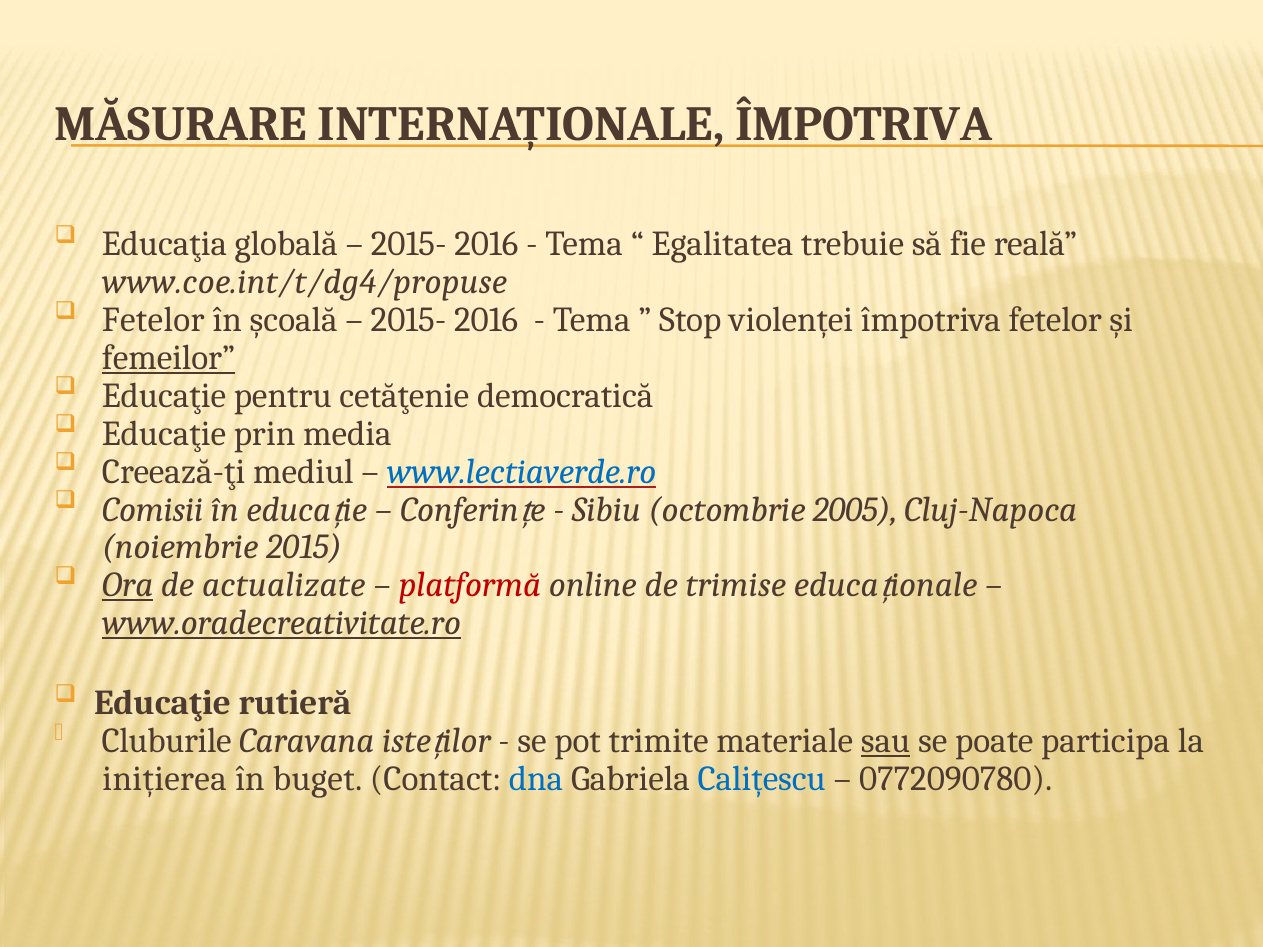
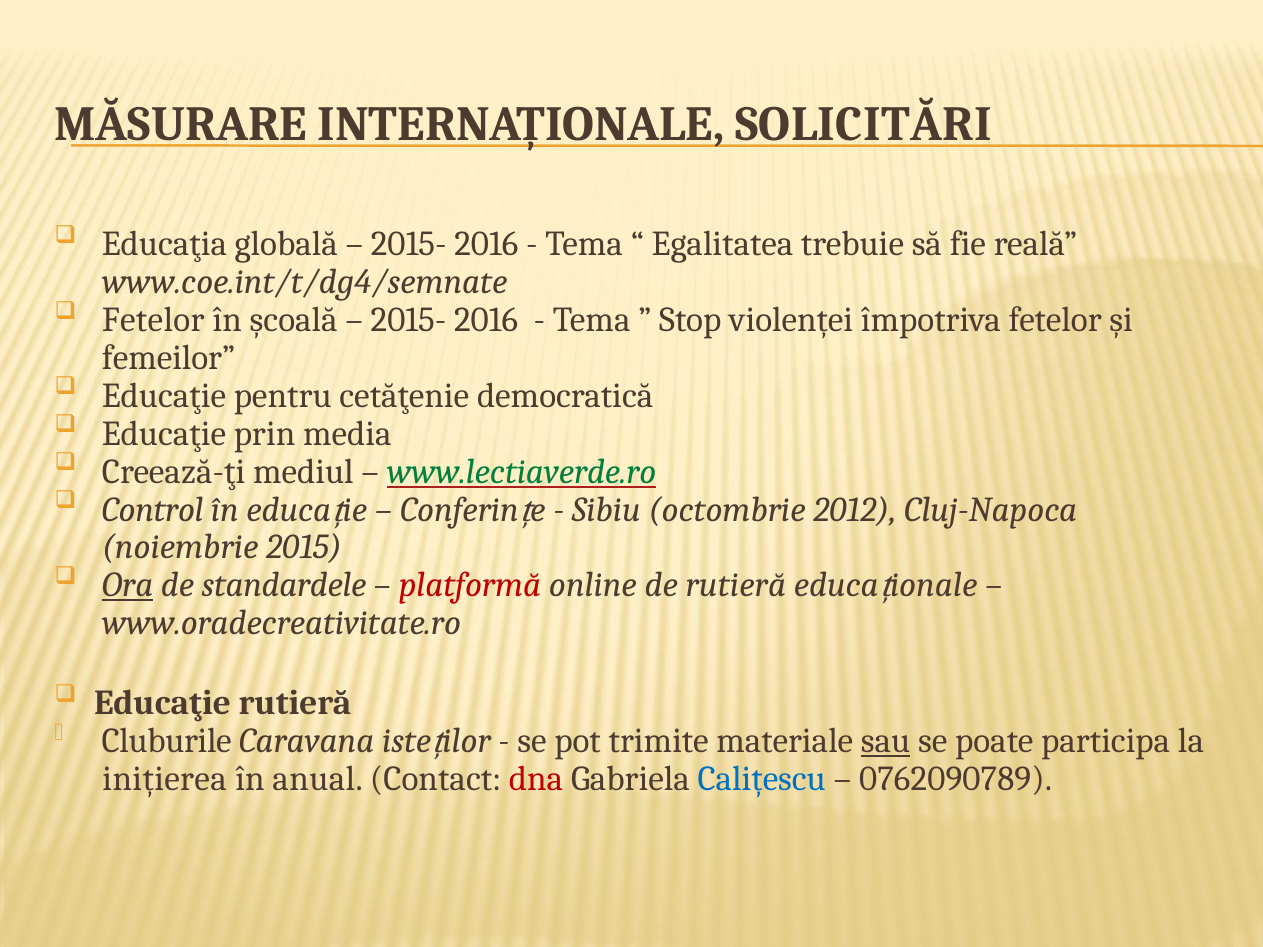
INTERNAȚIONALE ÎMPOTRIVA: ÎMPOTRIVA -> SOLICITĂRI (864, 124)
www.coe.int/t/dg4/propuse: www.coe.int/t/dg4/propuse -> www.coe.int/t/dg4/semnate (305, 282)
femeilor underline: present -> none (169, 358)
www.lectiaverde.ro colour: blue -> green (522, 472)
Comisii: Comisii -> Control (153, 510)
2005: 2005 -> 2012 (855, 510)
actualizate: actualizate -> standardele (284, 585)
de trimise: trimise -> rutieră (736, 585)
www.oradecreativitate.ro underline: present -> none (281, 623)
buget: buget -> anual (318, 779)
dna colour: blue -> red (536, 779)
0772090780: 0772090780 -> 0762090789 (956, 779)
